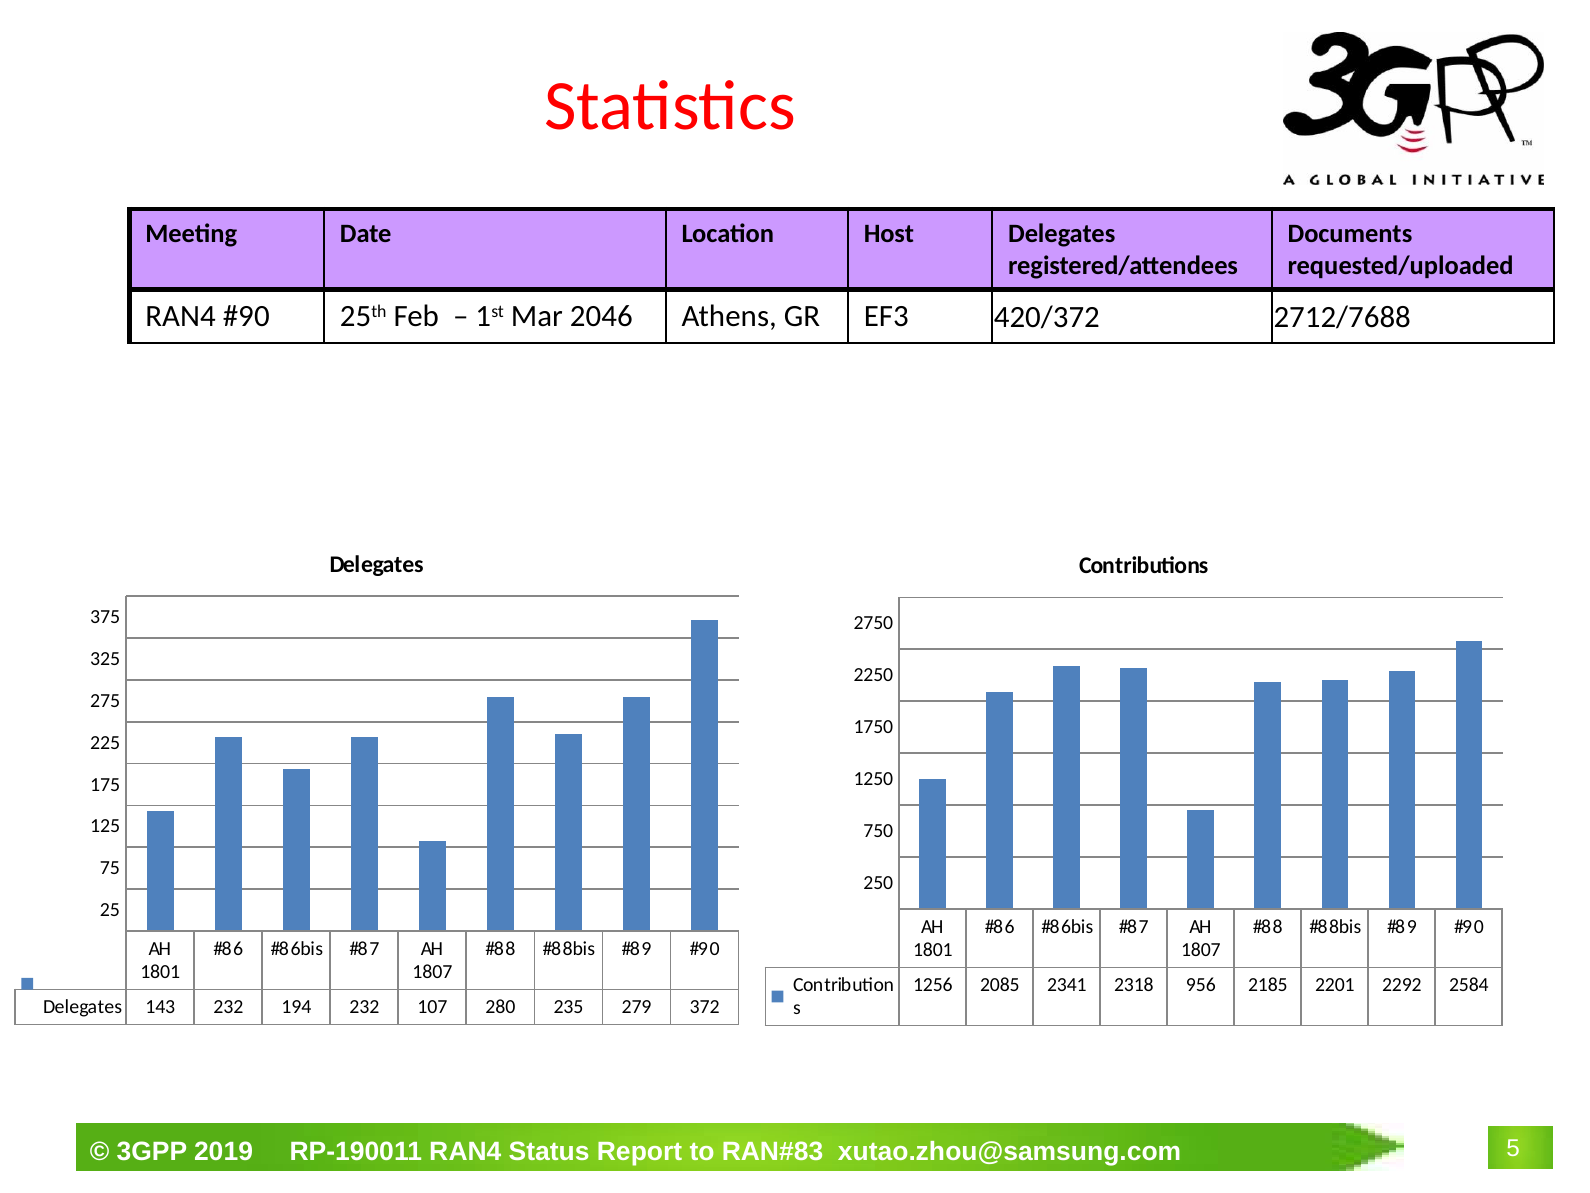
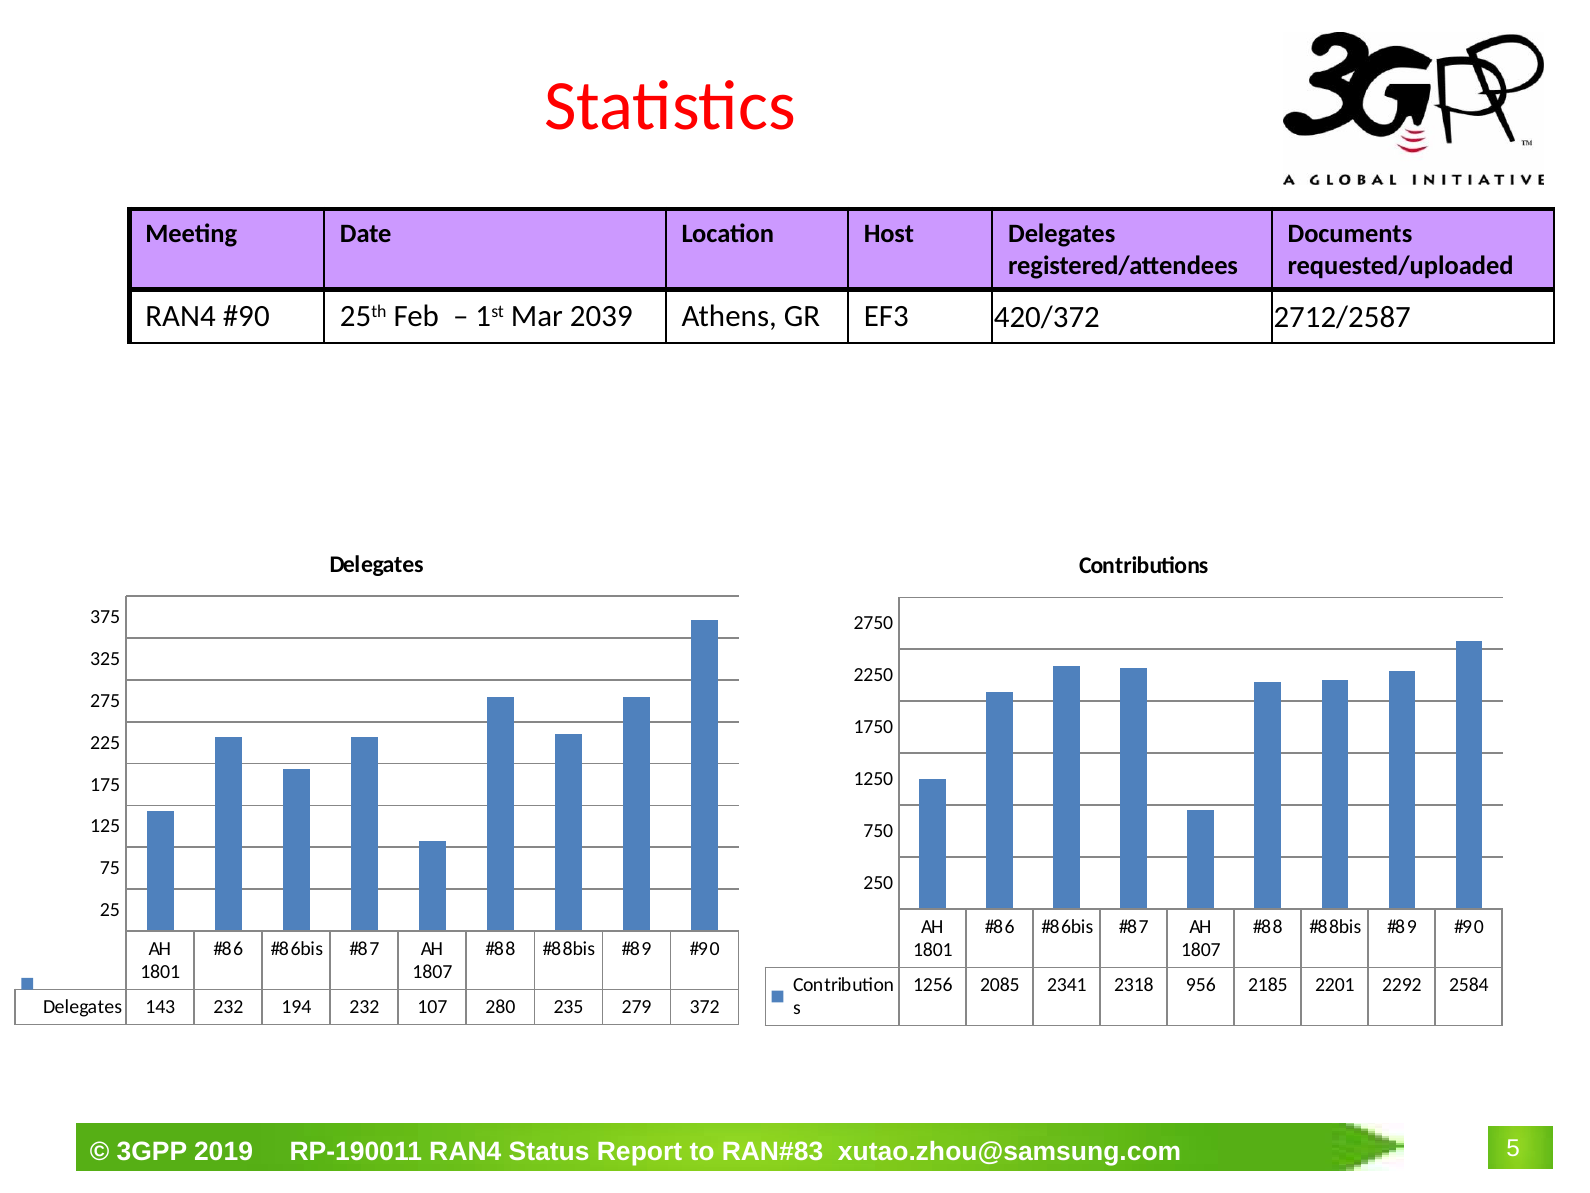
2046: 2046 -> 2039 (601, 317)
2712/7688: 2712/7688 -> 2712/2587 (1342, 317)
